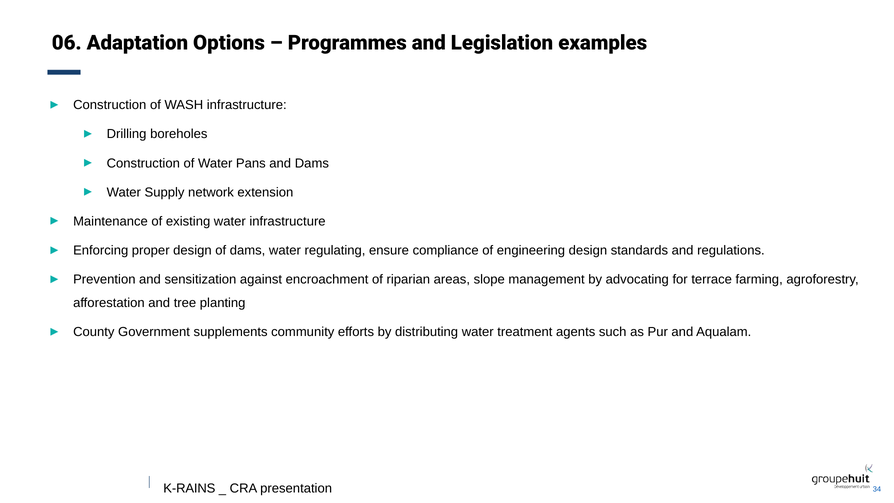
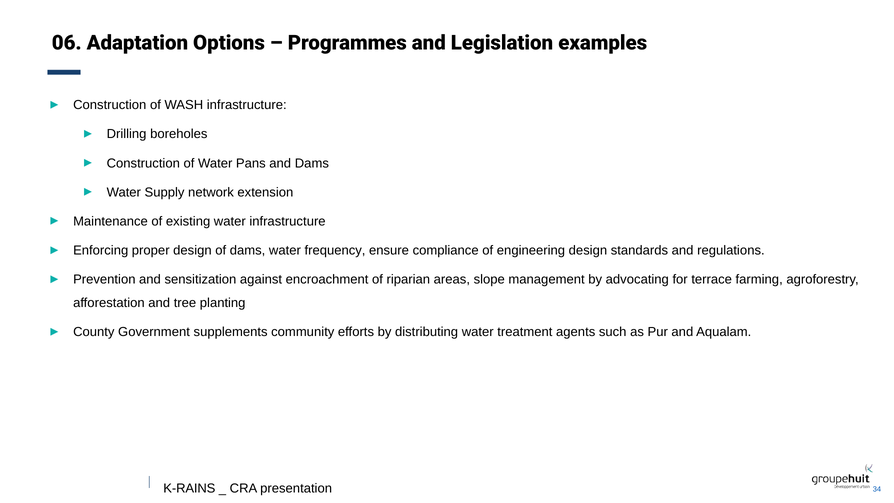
regulating: regulating -> frequency (335, 250)
